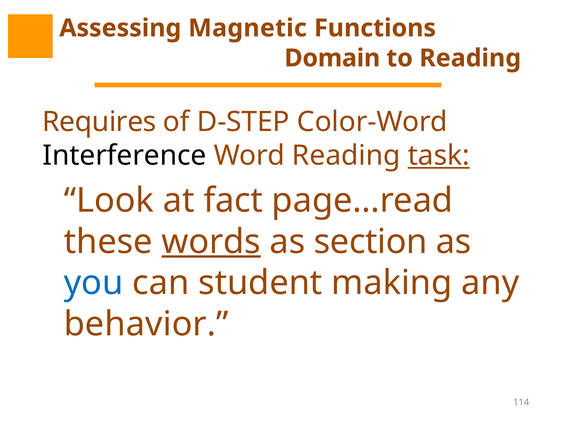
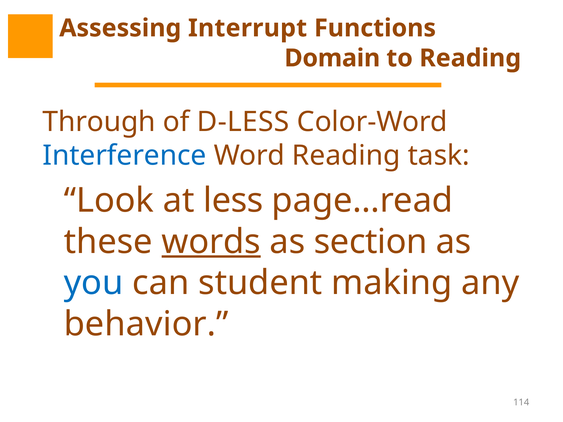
Magnetic: Magnetic -> Interrupt (248, 28)
Requires: Requires -> Through (99, 122)
D-STEP: D-STEP -> D-LESS (243, 122)
Interference colour: black -> blue (125, 156)
task underline: present -> none (439, 156)
fact: fact -> less (233, 201)
